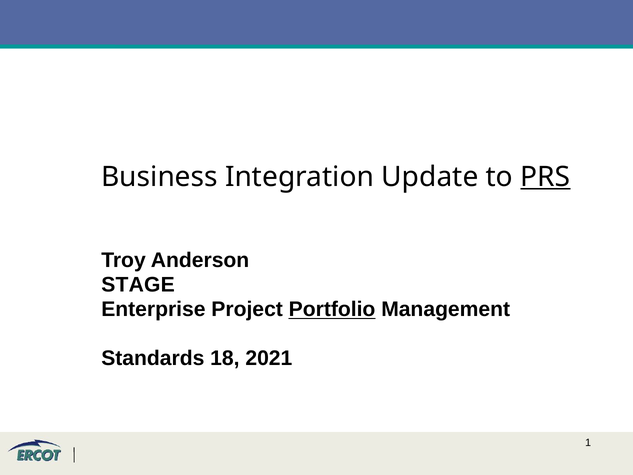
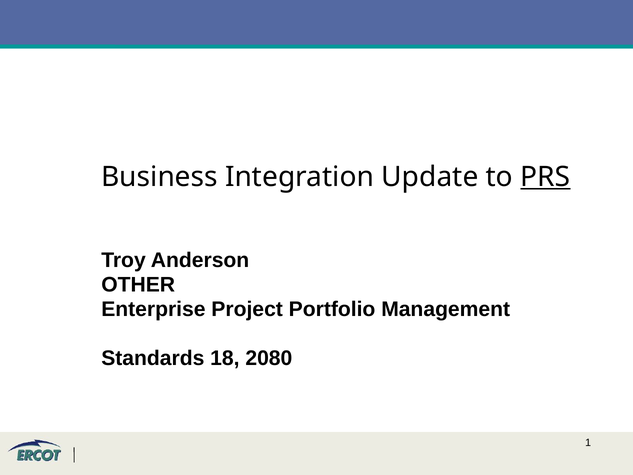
STAGE: STAGE -> OTHER (138, 285)
Portfolio underline: present -> none (332, 309)
2021: 2021 -> 2080 (269, 358)
